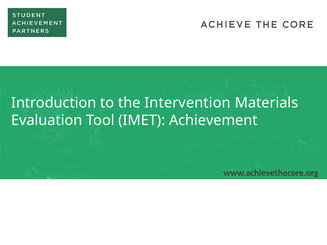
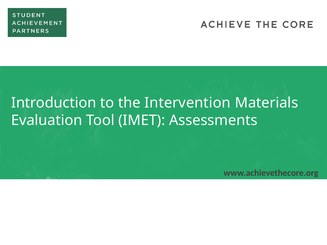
Achievement: Achievement -> Assessments (213, 120)
